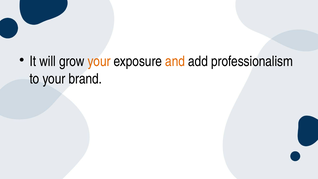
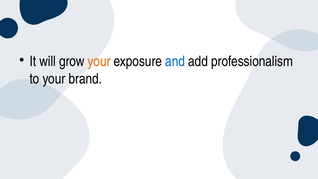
and colour: orange -> blue (175, 61)
